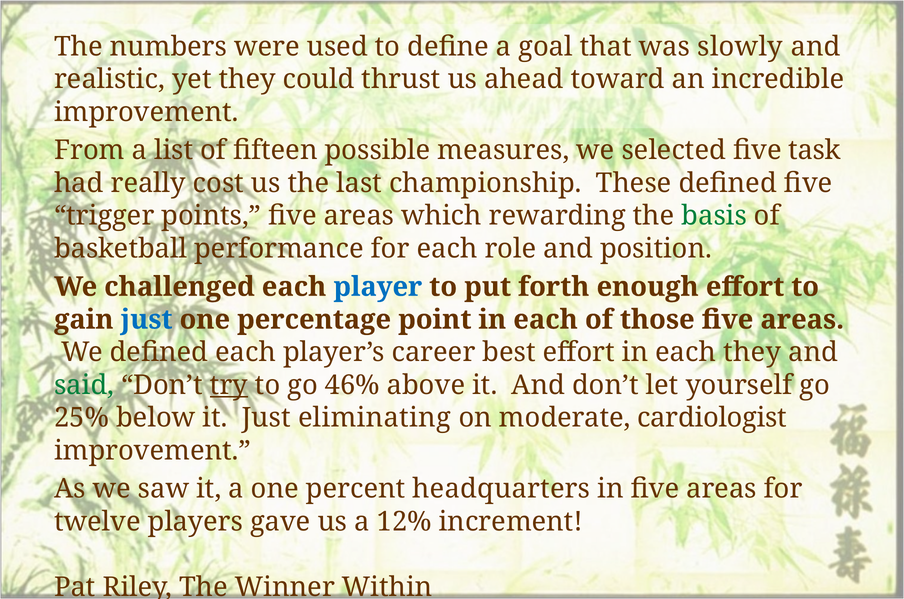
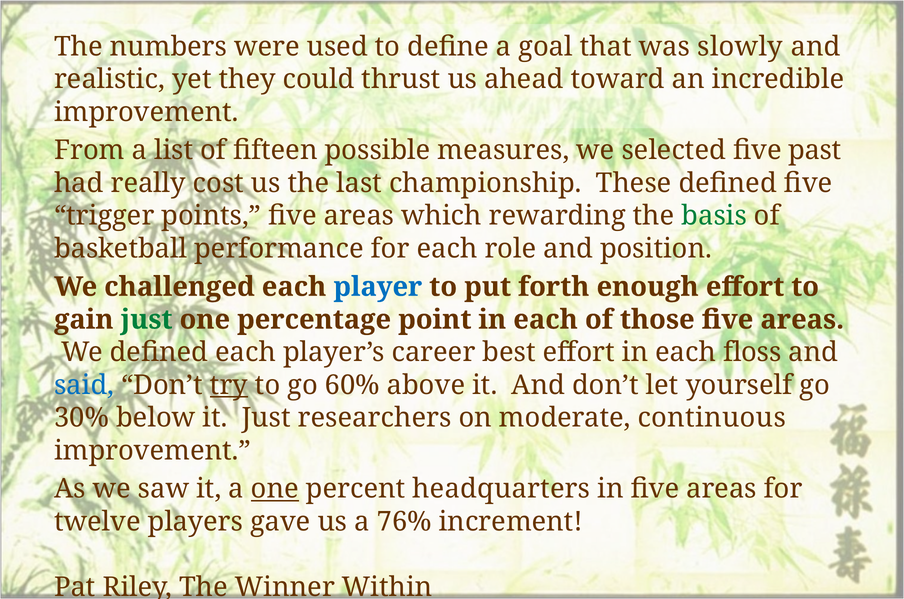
task: task -> past (815, 150)
just colour: blue -> green (147, 320)
each they: they -> floss (752, 353)
said colour: green -> blue (84, 386)
46%: 46% -> 60% (352, 386)
25%: 25% -> 30% (82, 418)
eliminating: eliminating -> researchers (375, 418)
cardiologist: cardiologist -> continuous (712, 418)
one underline: none -> present (275, 489)
12%: 12% -> 76% (404, 522)
